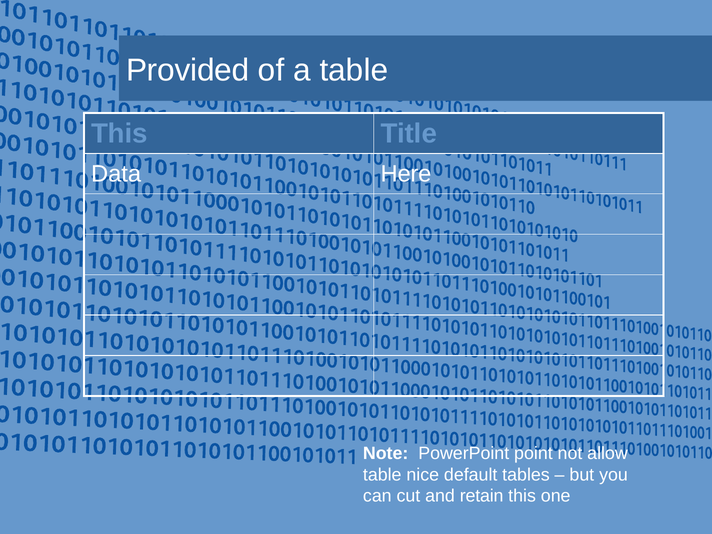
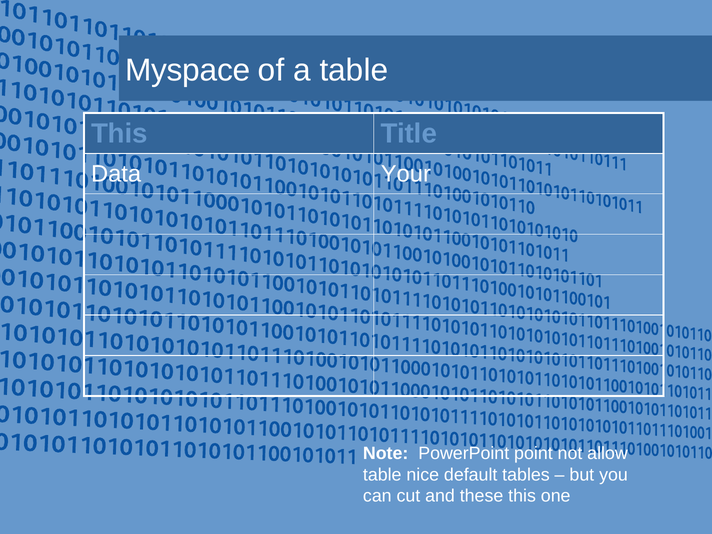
Provided: Provided -> Myspace (188, 70)
Here: Here -> Your (406, 174)
retain: retain -> these (482, 496)
